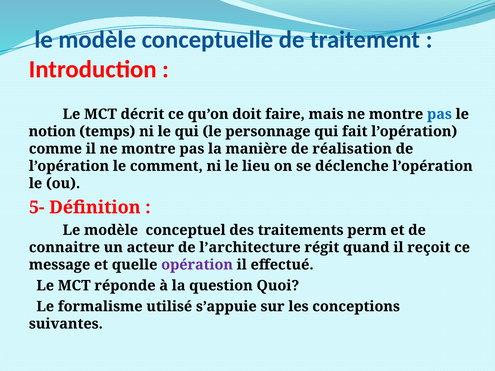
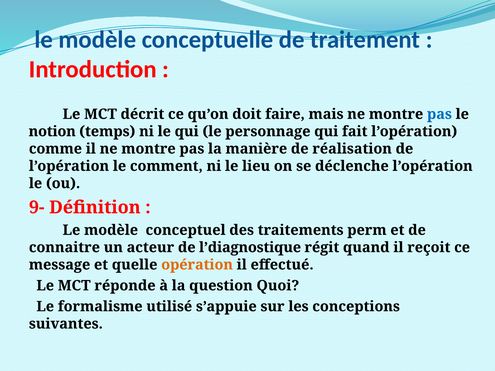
5-: 5- -> 9- (37, 208)
l’architecture: l’architecture -> l’diagnostique (250, 248)
opération colour: purple -> orange (197, 265)
